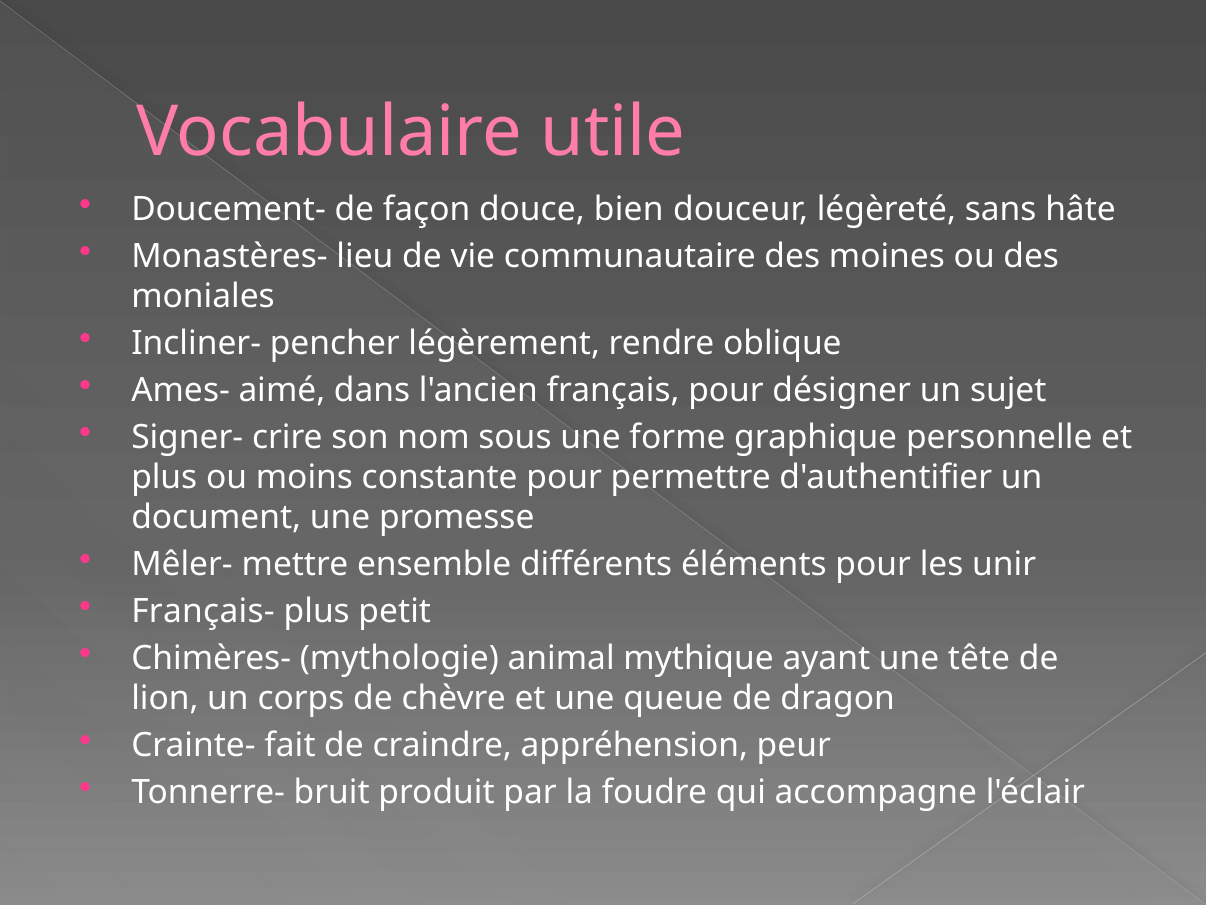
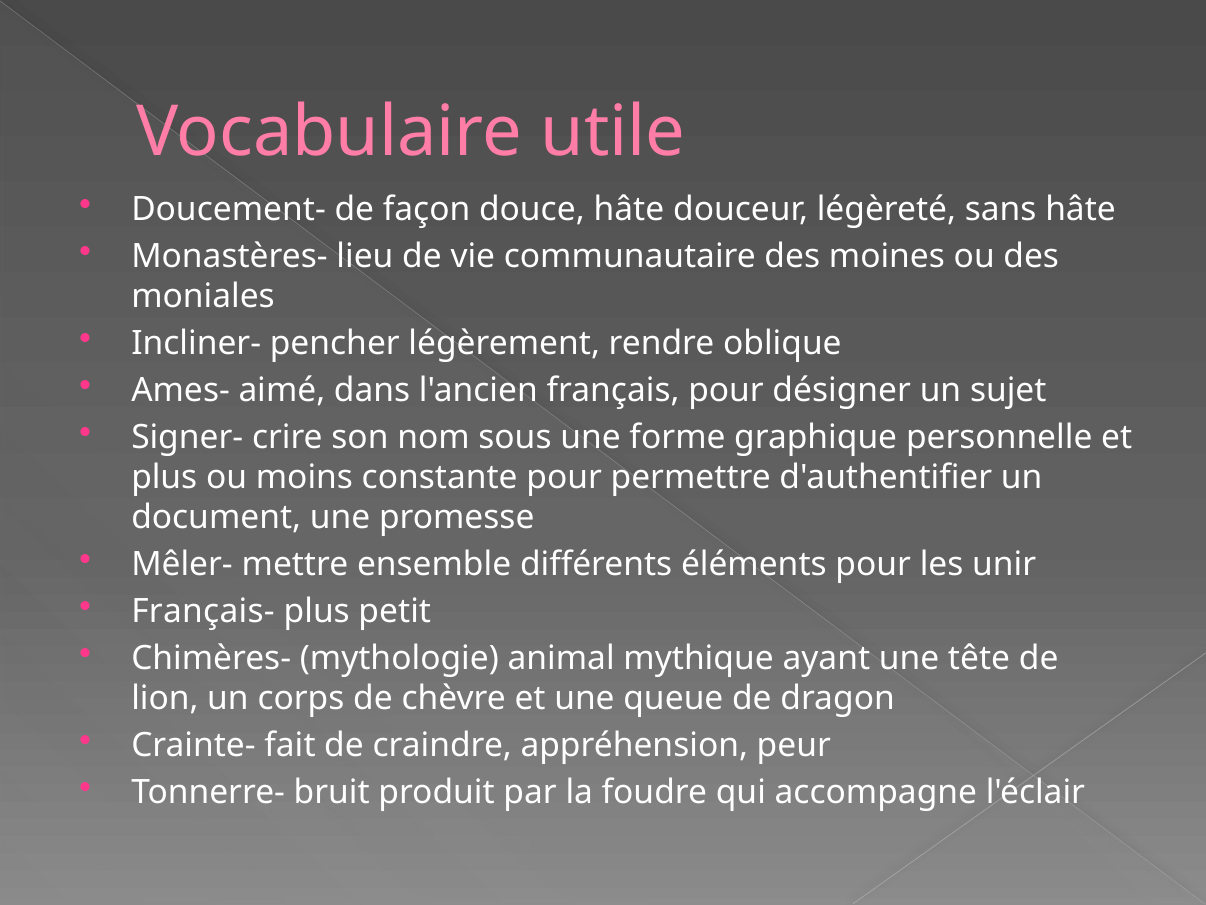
douce bien: bien -> hâte (629, 209)
